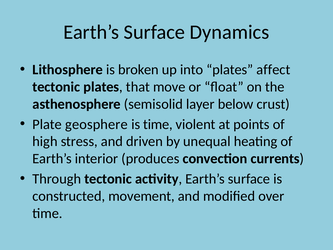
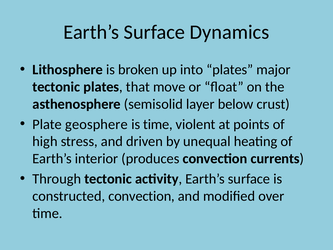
affect: affect -> major (273, 70)
constructed movement: movement -> convection (142, 196)
